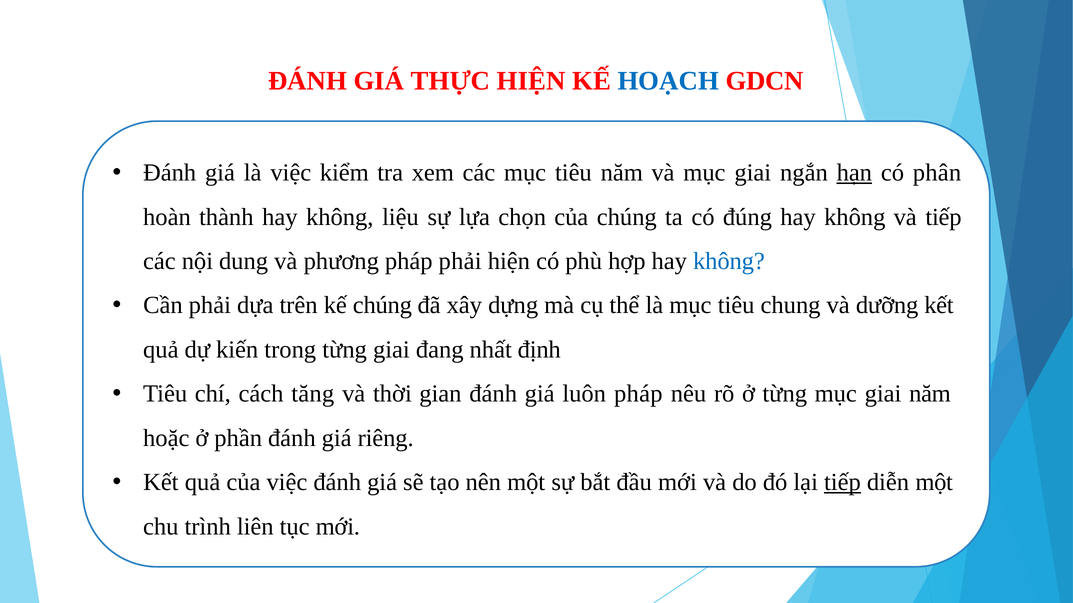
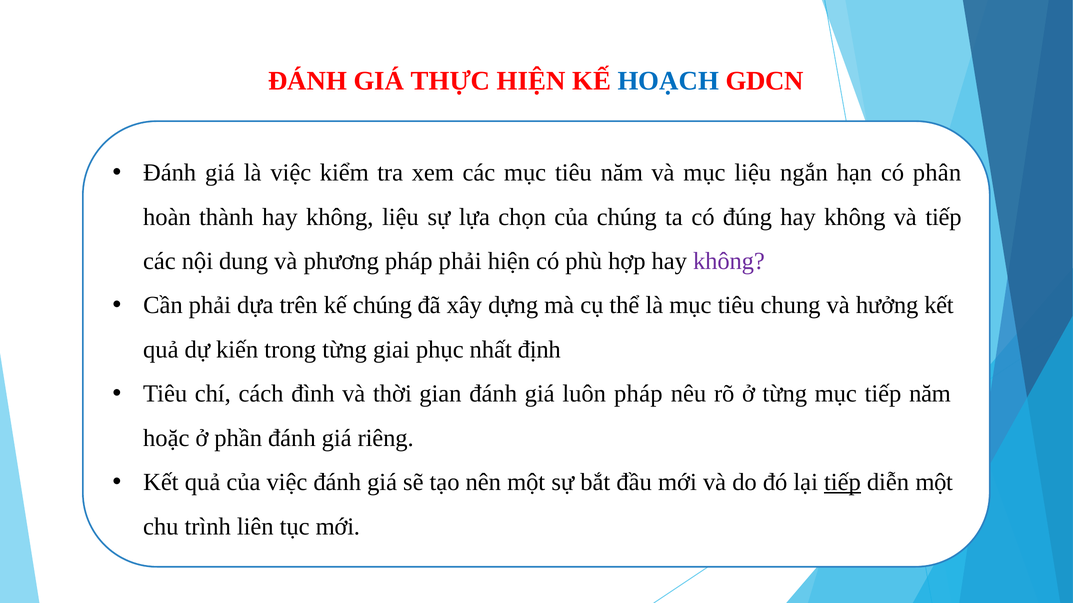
và mục giai: giai -> liệu (753, 173)
hạn underline: present -> none (854, 173)
không colour: blue -> purple (729, 261)
dưỡng: dưỡng -> hưởng (887, 306)
đang: đang -> phục (440, 350)
tăng: tăng -> đình (313, 394)
từng mục giai: giai -> tiếp (883, 394)
